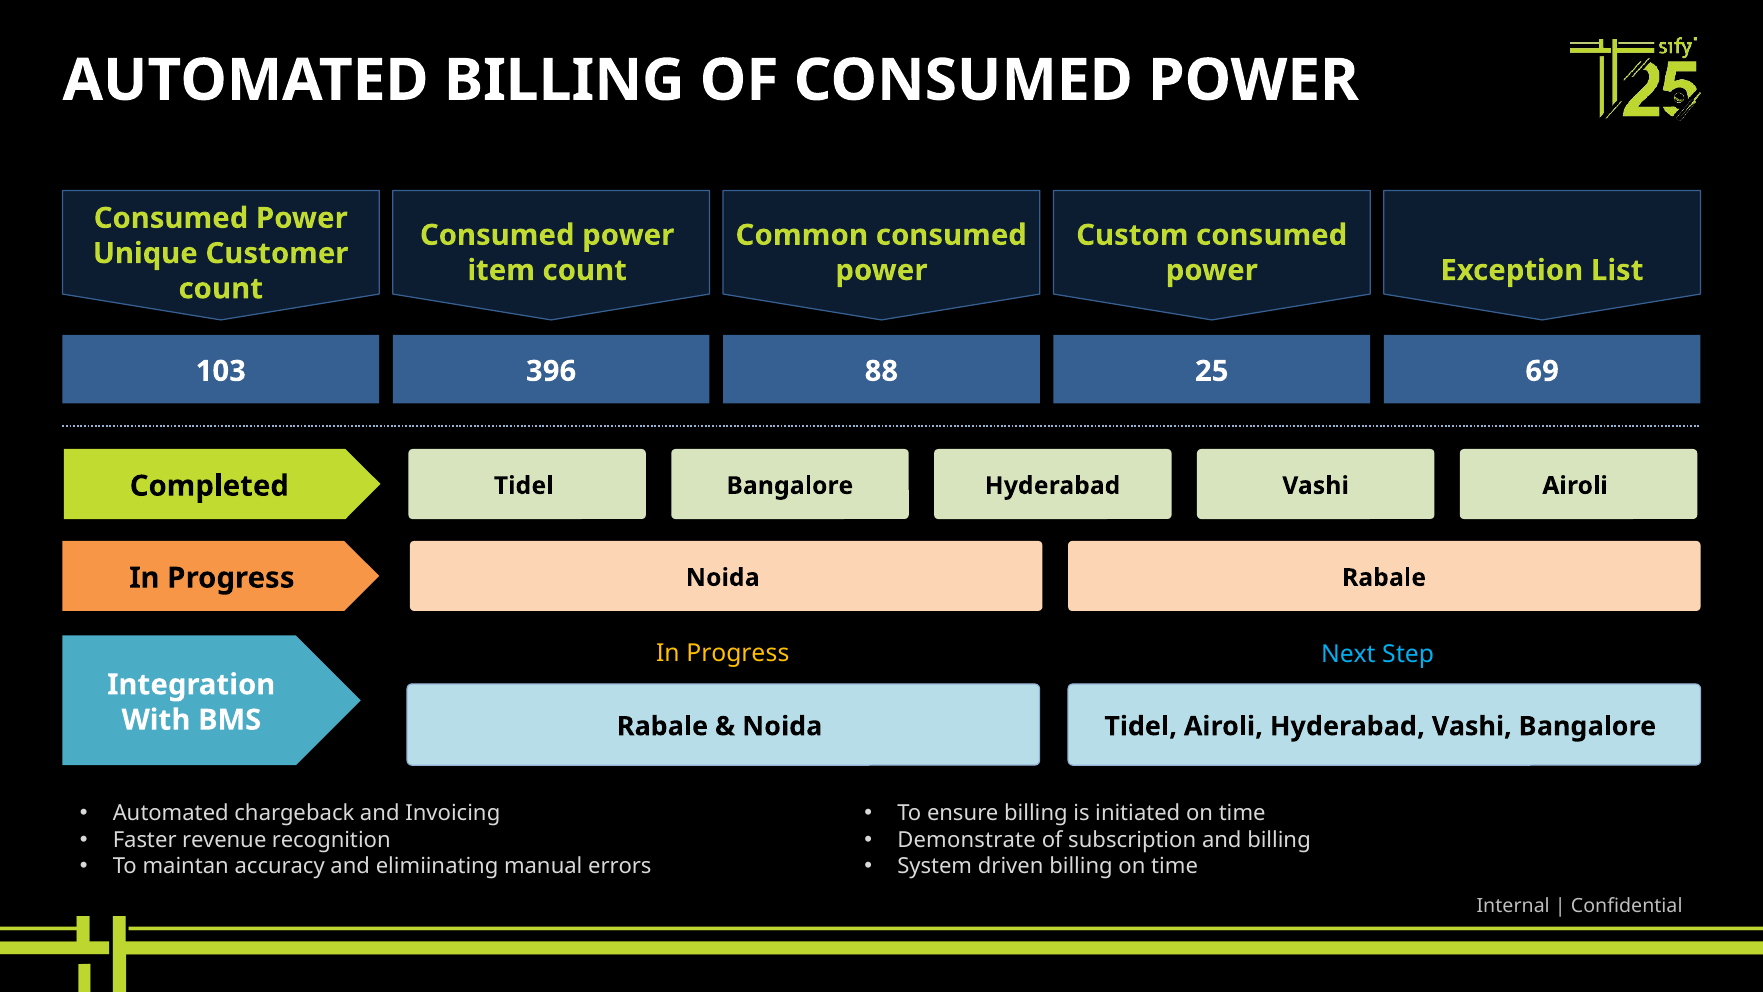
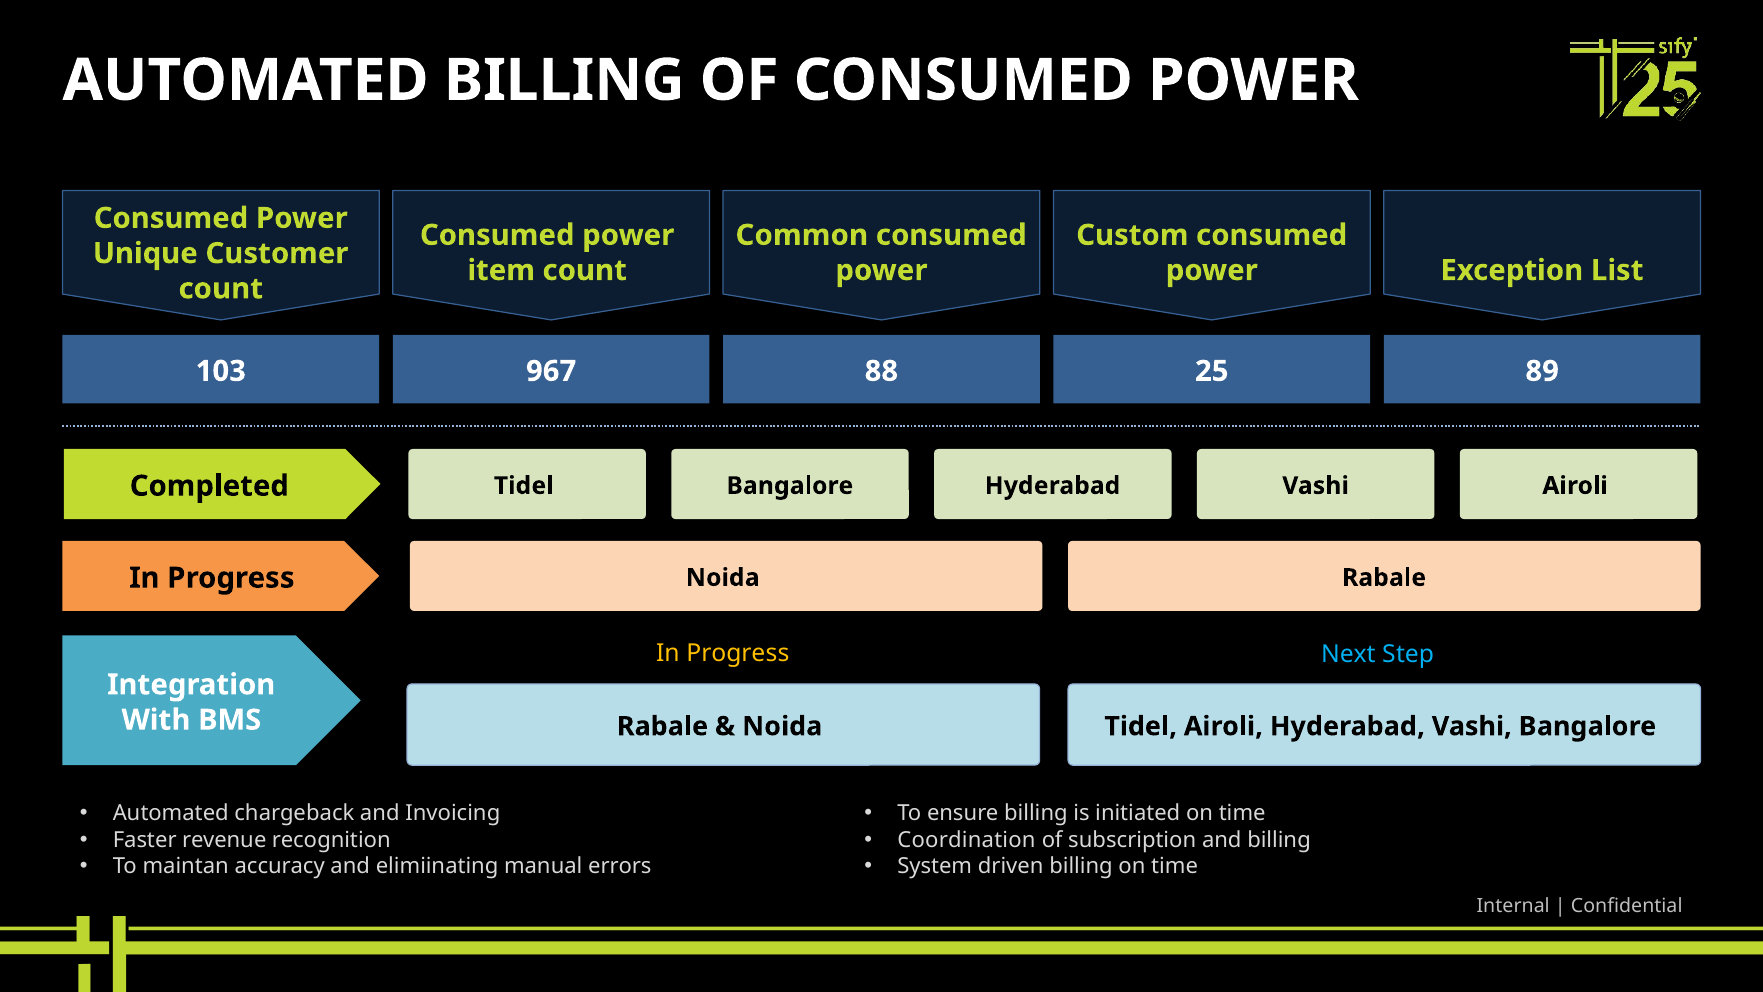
396: 396 -> 967 (551, 371)
69: 69 -> 89 (1542, 371)
Demonstrate: Demonstrate -> Coordination (967, 840)
